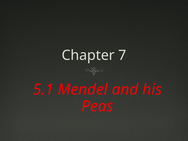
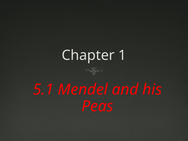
7: 7 -> 1 (122, 55)
